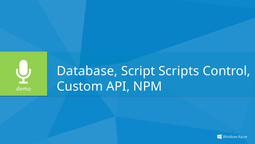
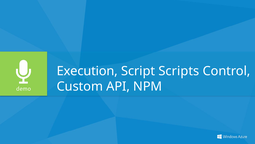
Database: Database -> Execution (87, 71)
